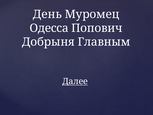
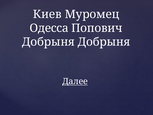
День: День -> Киев (47, 14)
Добрыня Главным: Главным -> Добрыня (104, 42)
